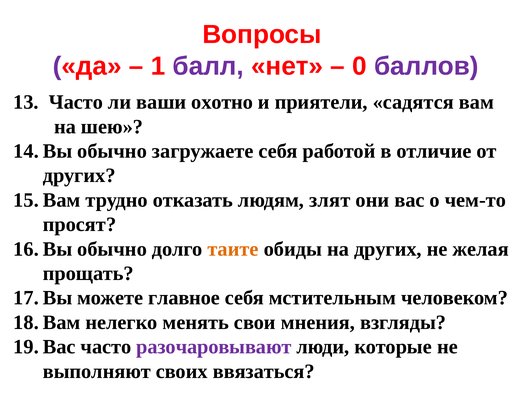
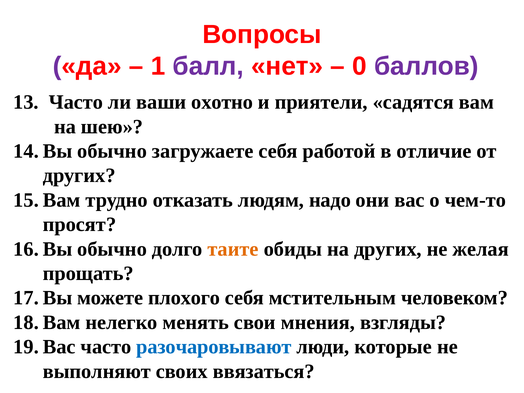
злят: злят -> надо (330, 200)
главное: главное -> плохого (184, 298)
разочаровывают colour: purple -> blue (214, 347)
